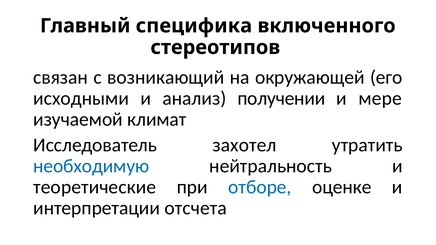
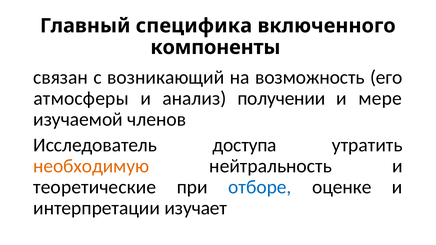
стереотипов: стереотипов -> компоненты (215, 47)
окружающей: окружающей -> возможность (310, 77)
исходными: исходными -> атмосферы (81, 98)
климат: климат -> членов (157, 120)
захотел: захотел -> доступа (245, 145)
необходимую colour: blue -> orange (91, 166)
отсчета: отсчета -> изучает (196, 208)
